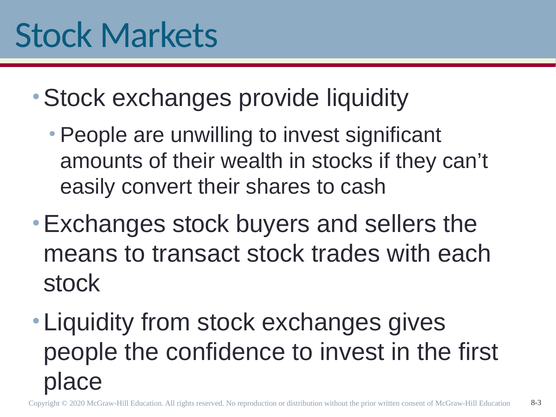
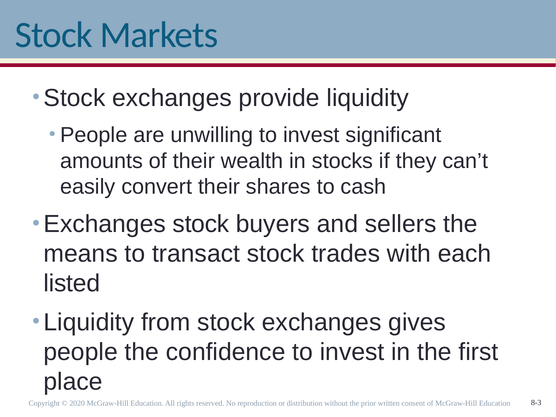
stock: stock -> listed (72, 283)
